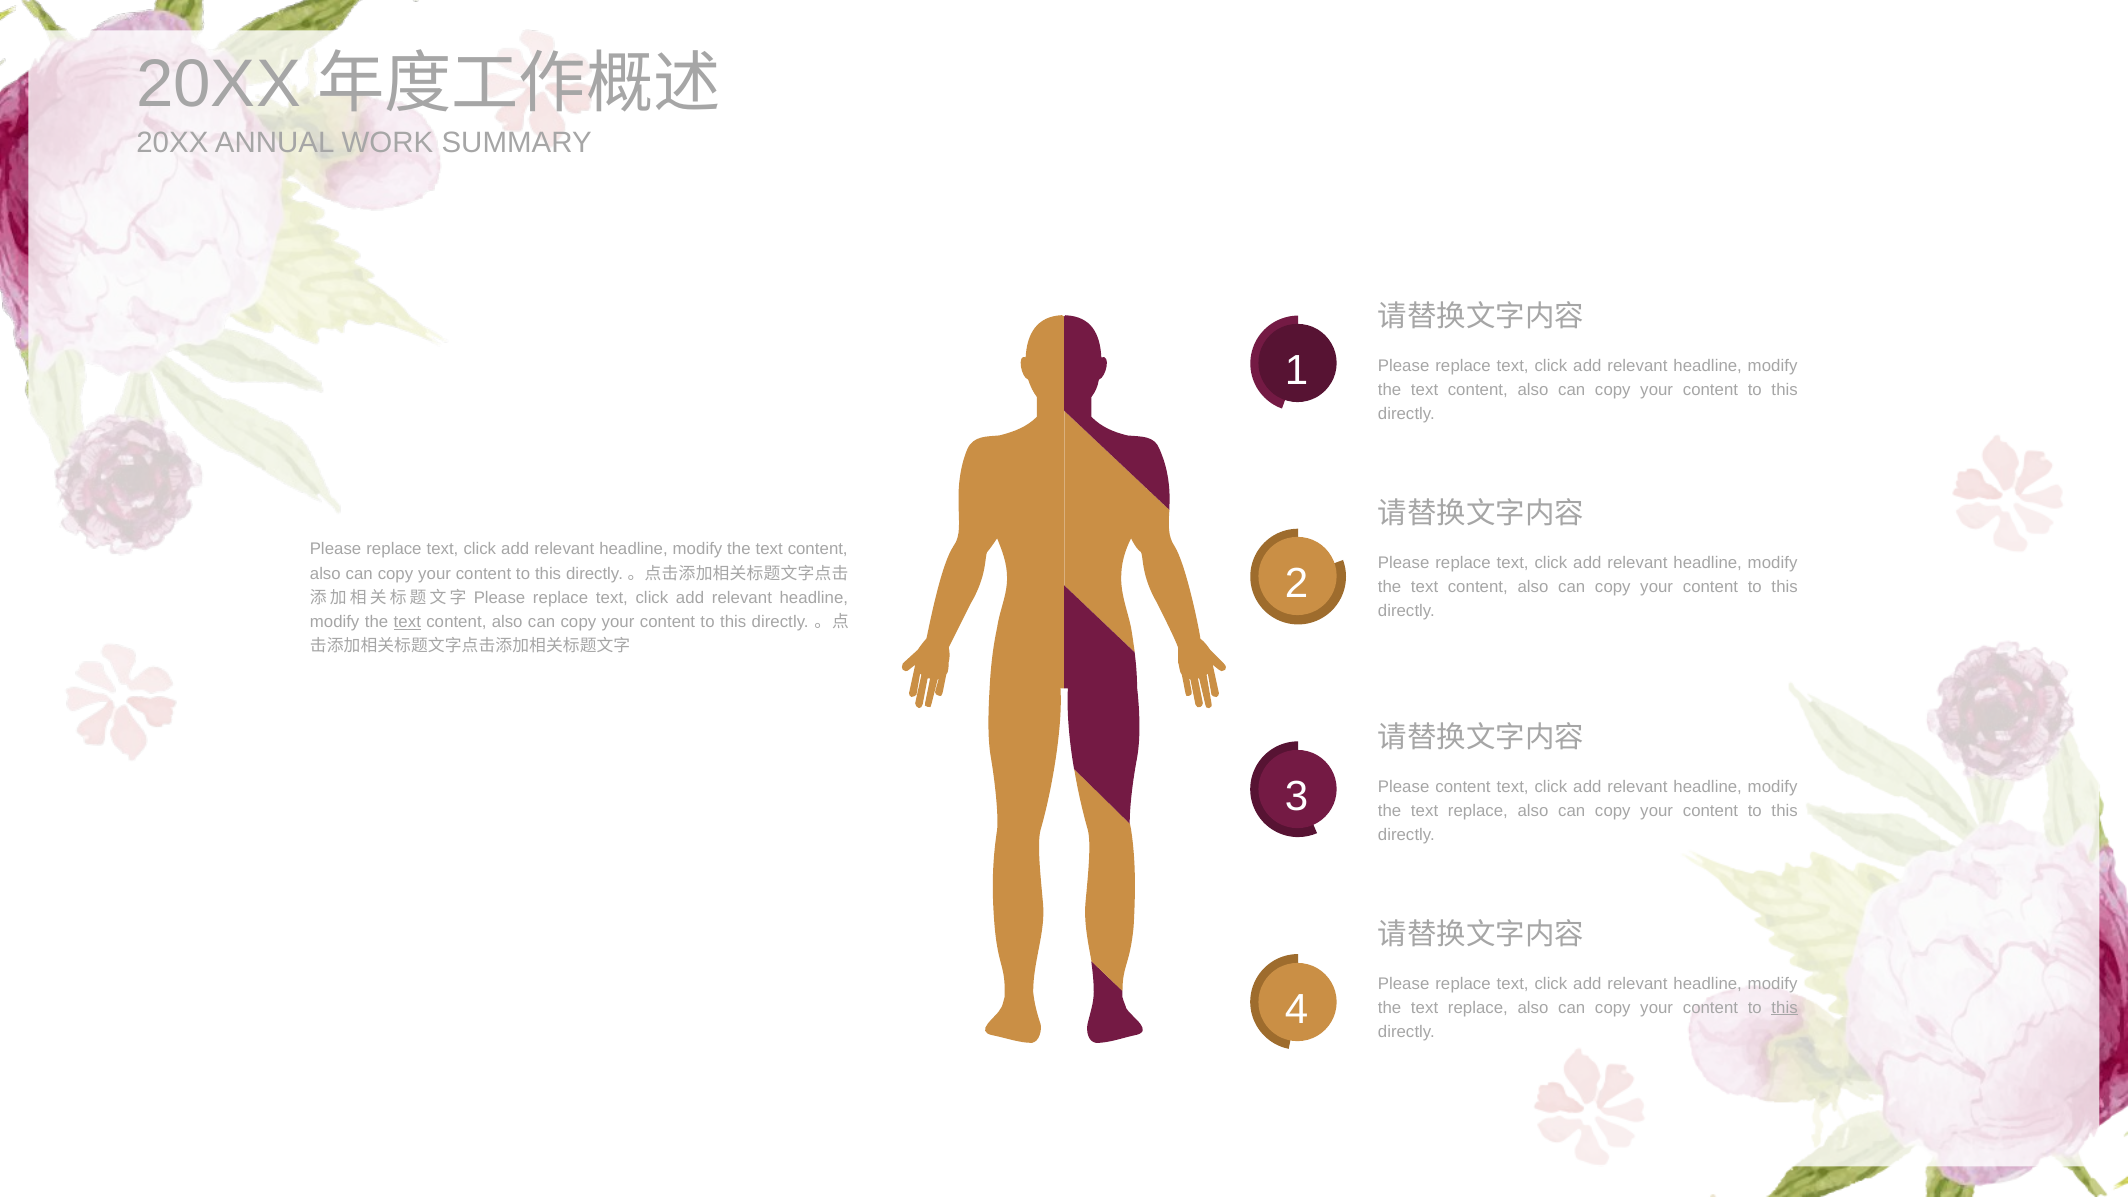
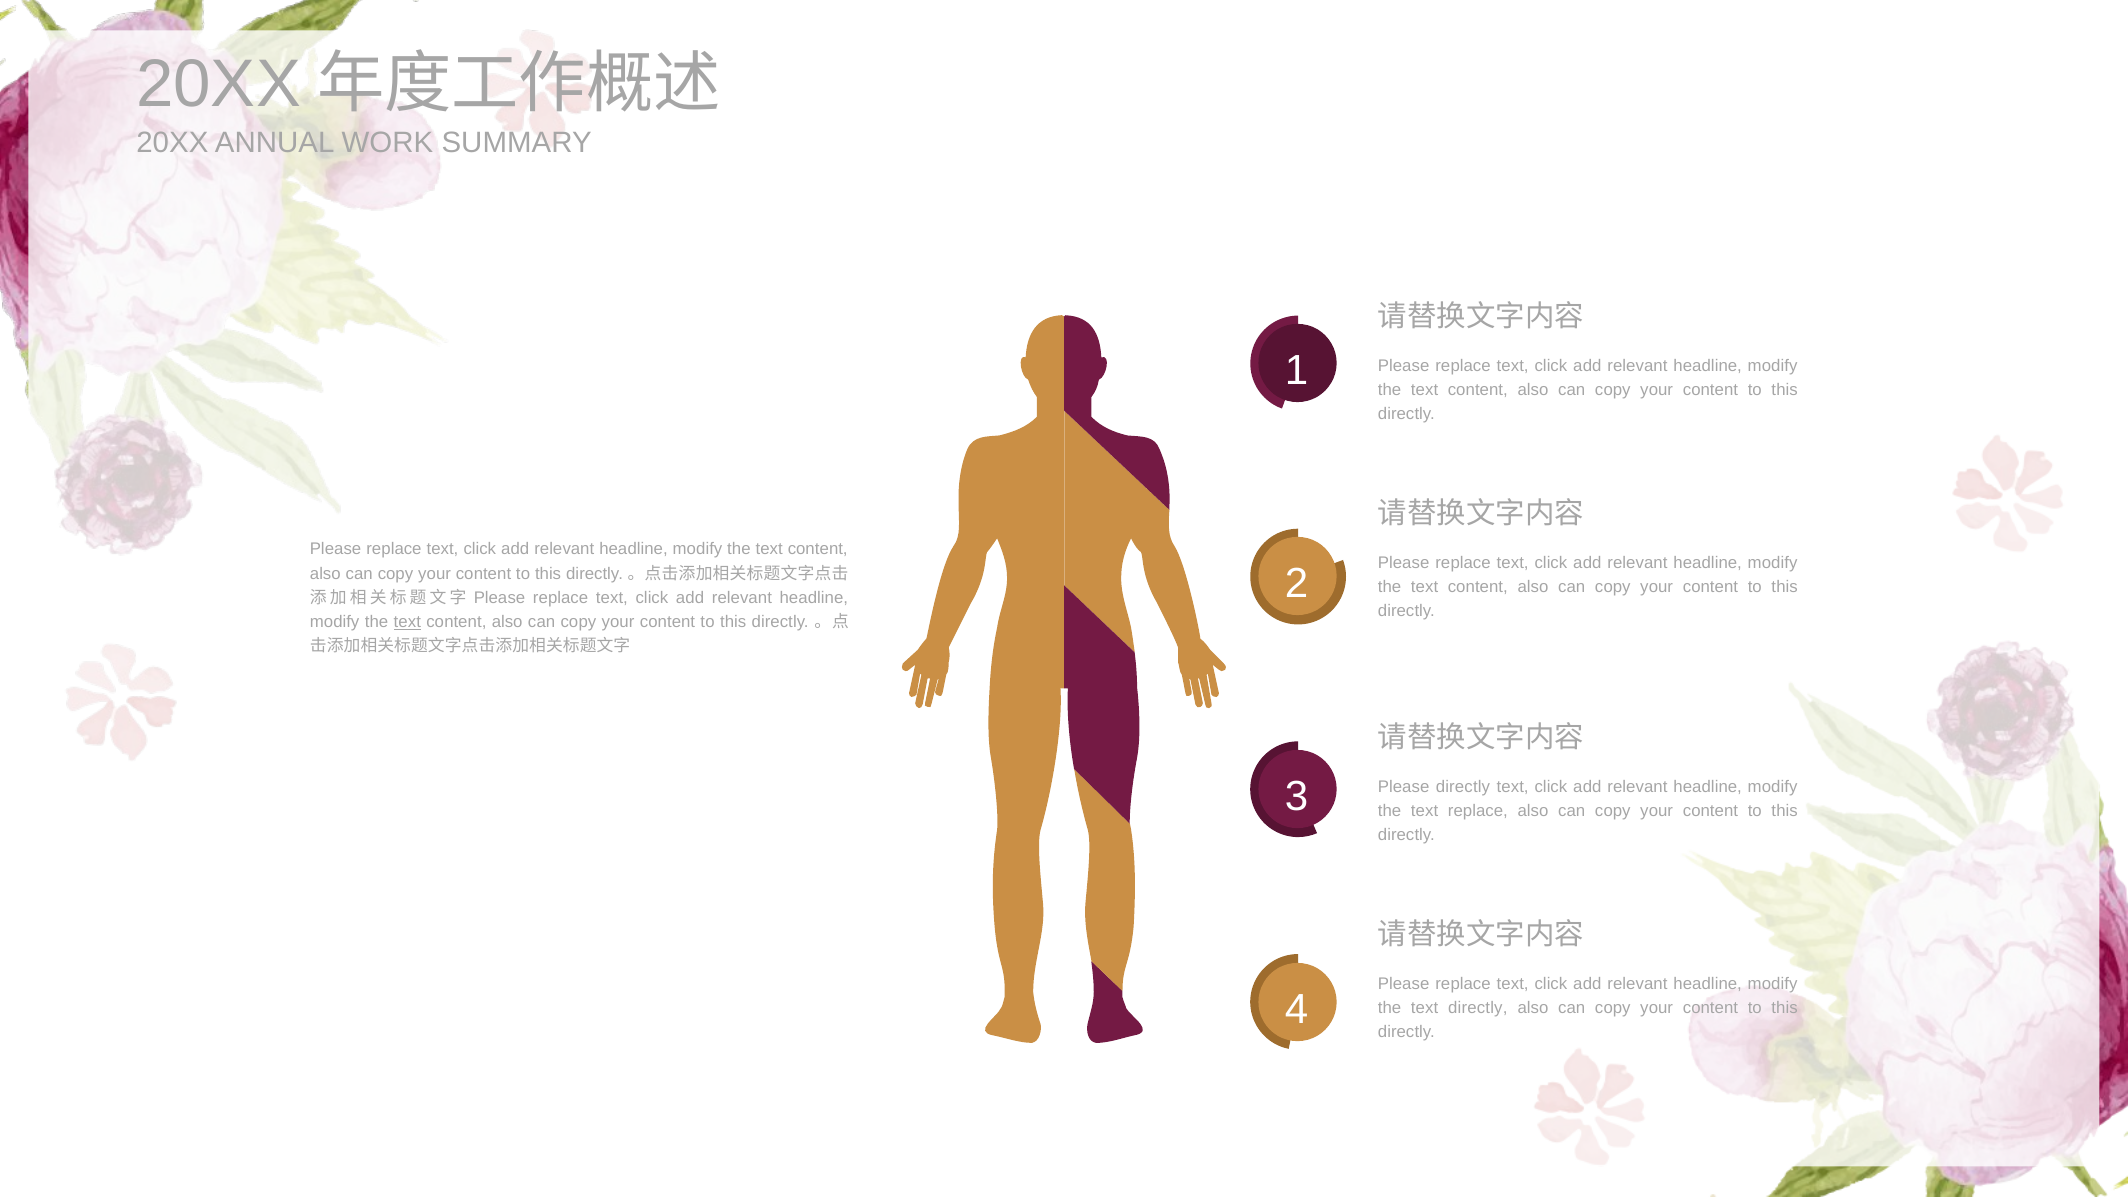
Please content: content -> directly (1463, 786)
replace: replace -> directly (1478, 1008)
this underline: present -> none (1785, 1008)
